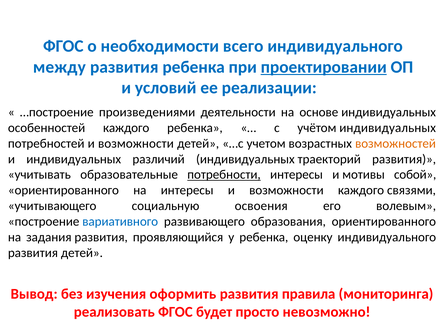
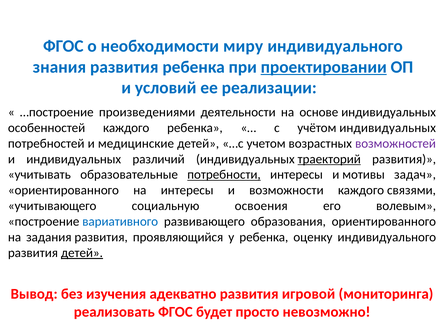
всего: всего -> миру (243, 46)
между: между -> знания (59, 67)
потребностей и возможности: возможности -> медицинские (136, 143)
возможностей colour: orange -> purple (396, 143)
траекторий underline: none -> present (329, 159)
собой: собой -> задач (415, 174)
детей underline: none -> present (82, 252)
оформить: оформить -> адекватно (183, 293)
правила: правила -> игровой (309, 293)
